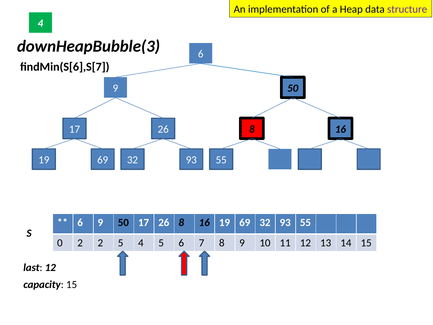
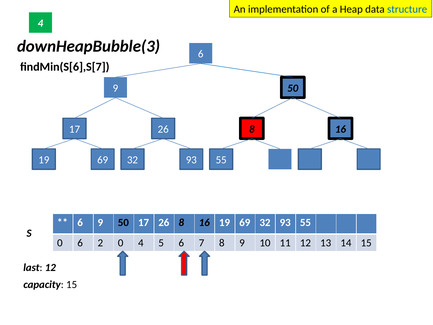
structure colour: purple -> blue (407, 9)
0 2: 2 -> 6 (80, 243)
2 5: 5 -> 0 (121, 243)
